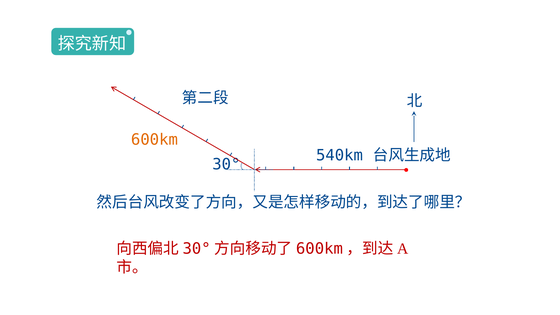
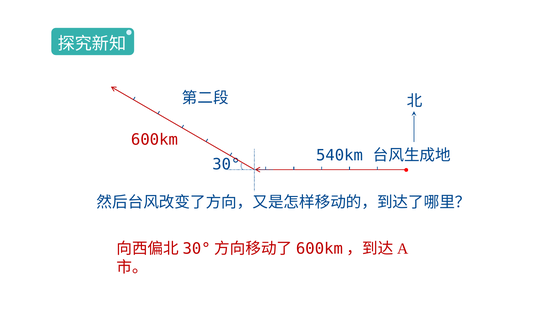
600km colour: orange -> red (154, 140)
